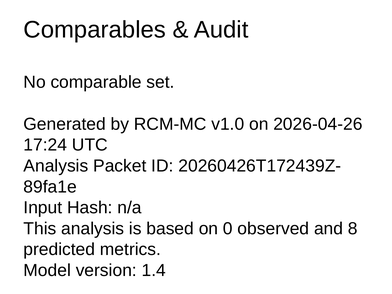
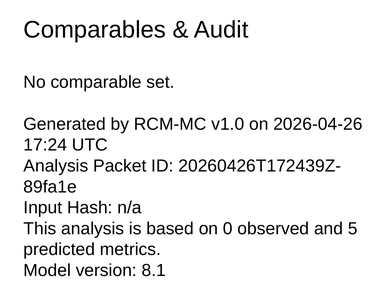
8: 8 -> 5 (353, 229)
1.4: 1.4 -> 8.1 (154, 270)
